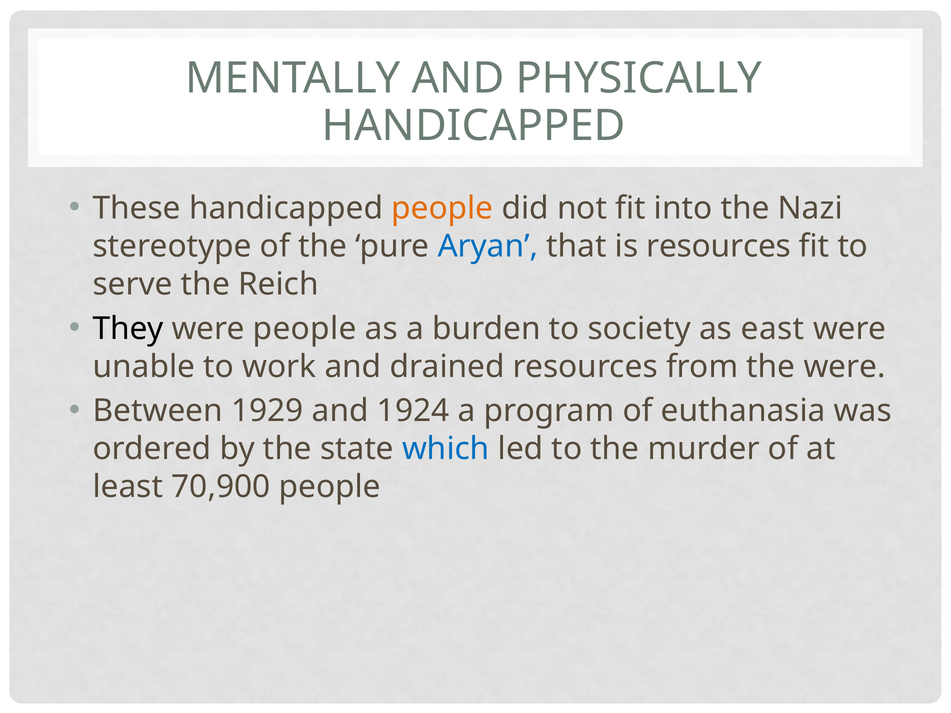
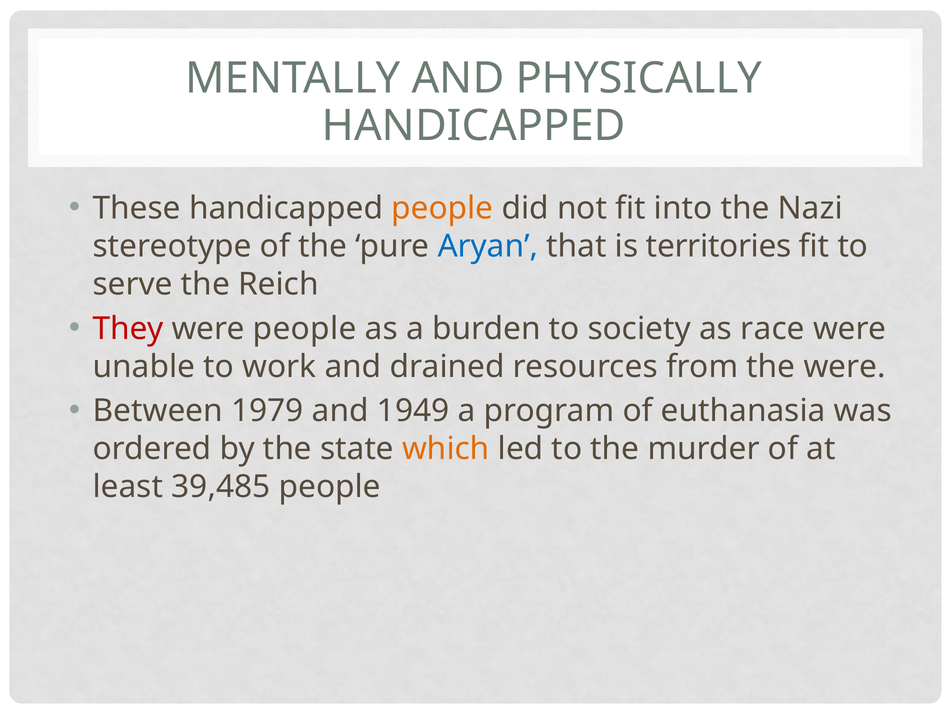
is resources: resources -> territories (719, 246)
They colour: black -> red (128, 329)
east: east -> race (773, 329)
1929: 1929 -> 1979 (267, 411)
1924: 1924 -> 1949 (413, 411)
which colour: blue -> orange (446, 449)
70,900: 70,900 -> 39,485 (221, 487)
